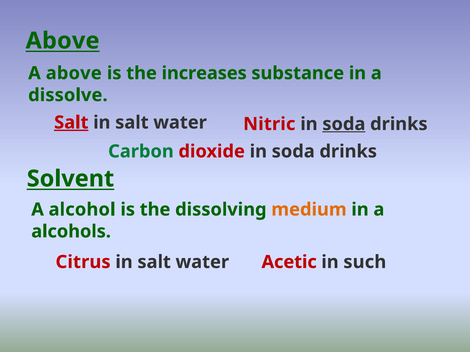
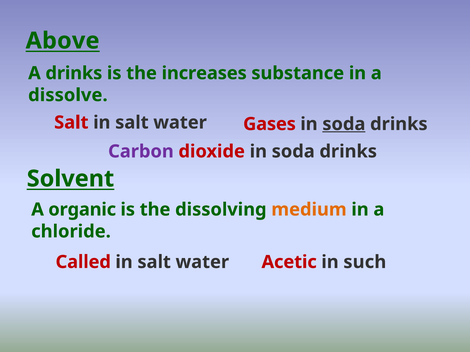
A above: above -> drinks (74, 73)
Salt underline: present -> none (71, 123)
Nitric: Nitric -> Gases (269, 124)
Carbon colour: green -> purple (141, 152)
alcohol: alcohol -> organic (82, 210)
alcohols: alcohols -> chloride (71, 232)
Citrus: Citrus -> Called (83, 262)
